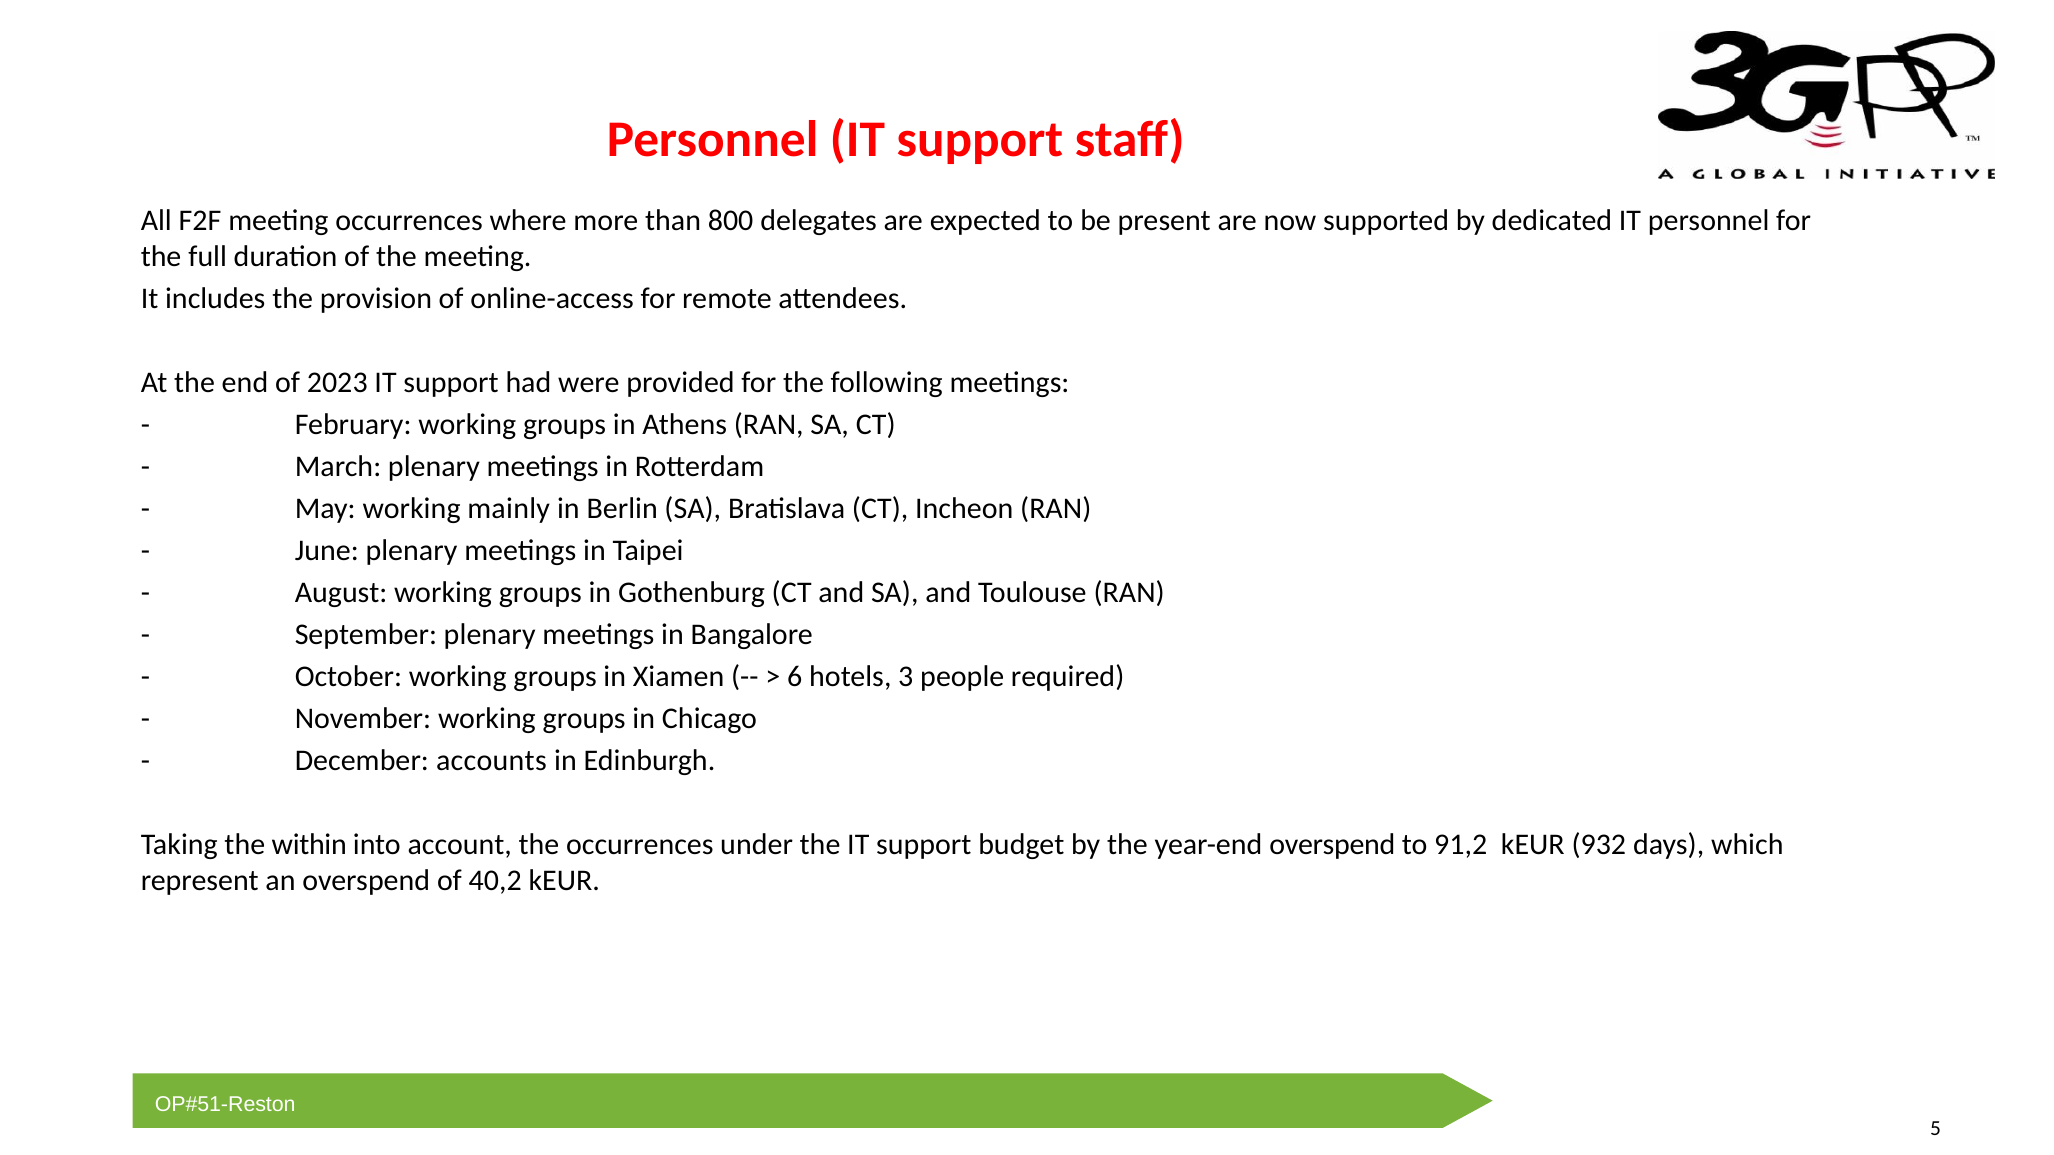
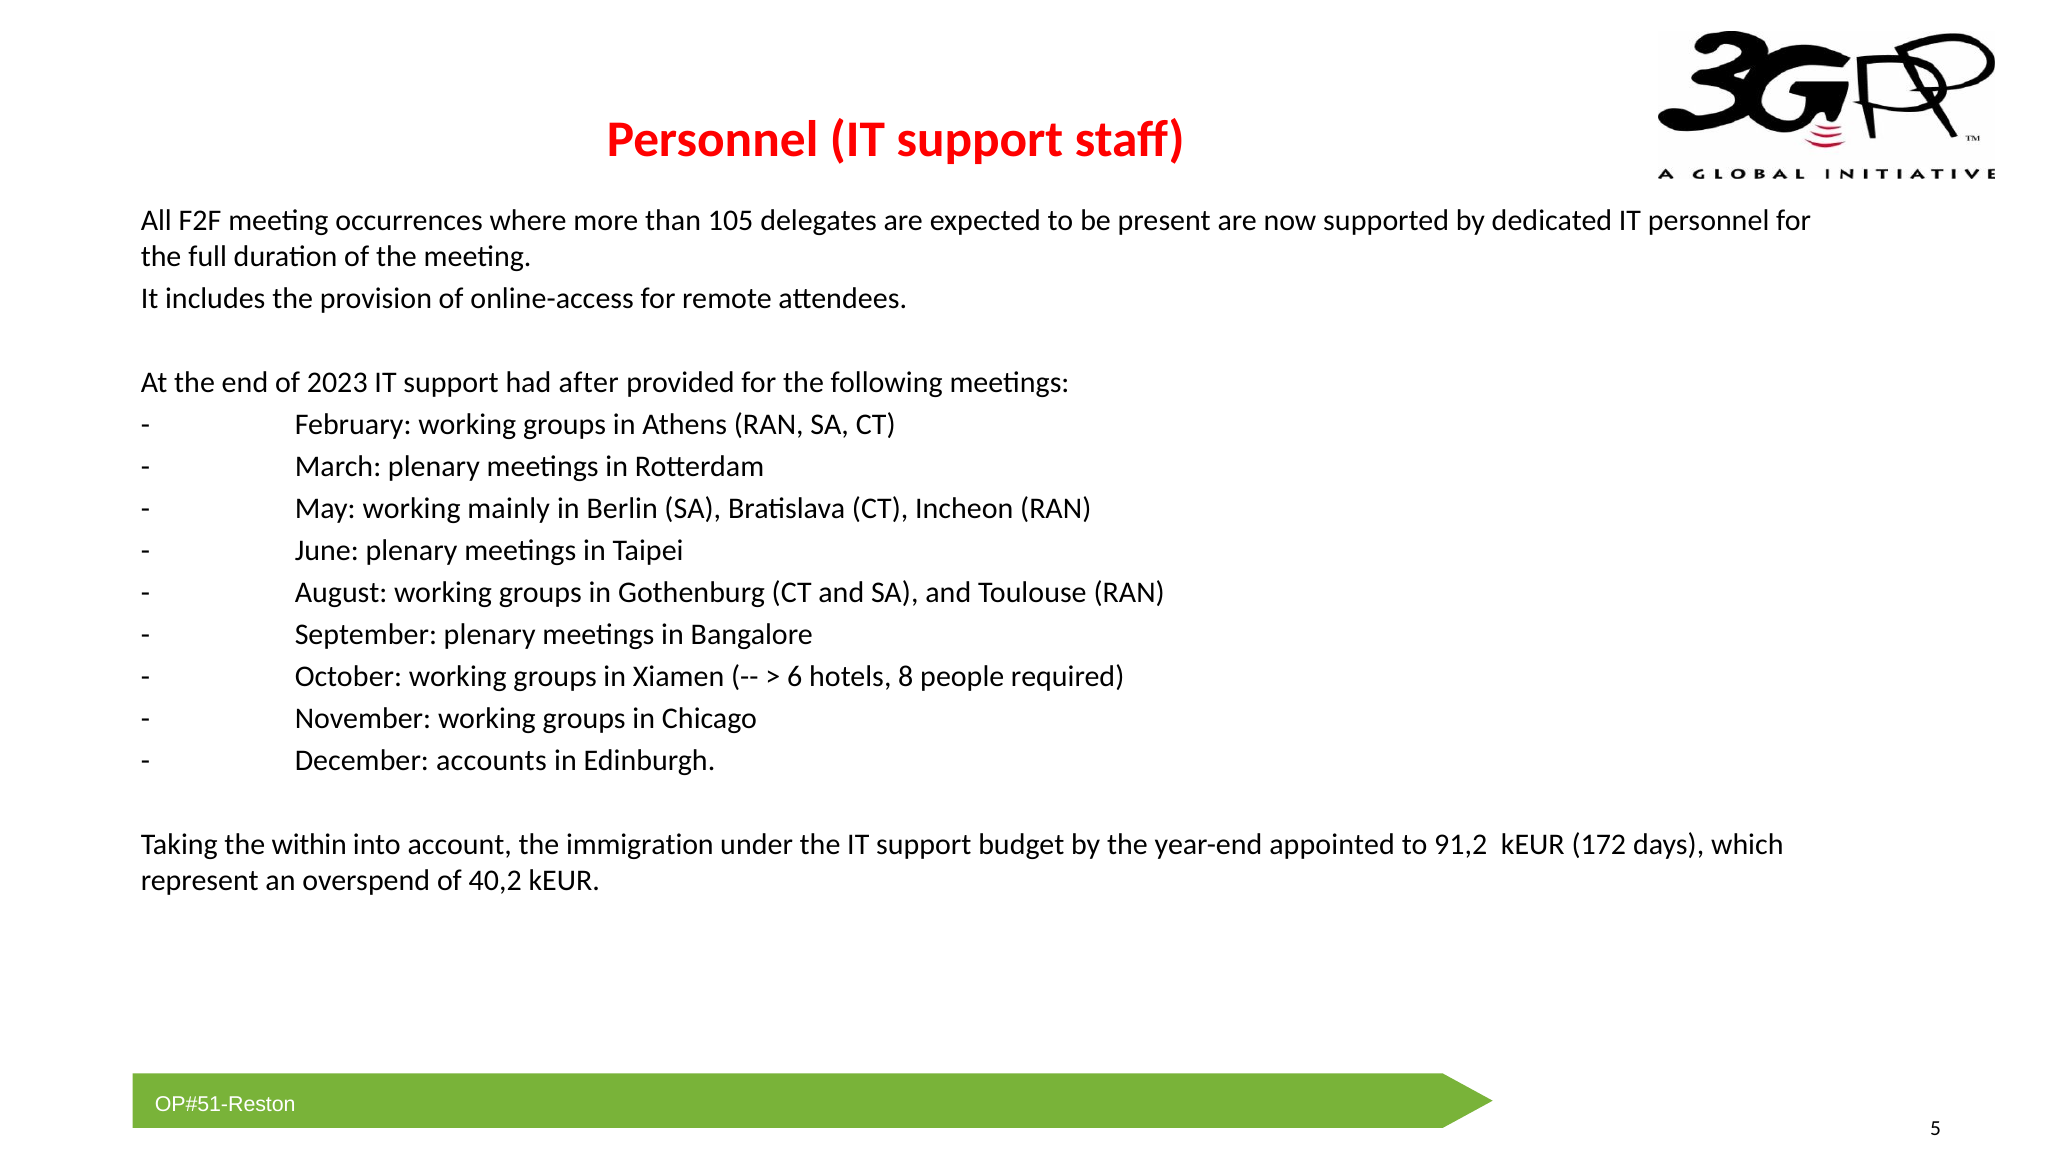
800: 800 -> 105 (731, 221)
were: were -> after (589, 383)
3: 3 -> 8 (906, 677)
the occurrences: occurrences -> immigration (640, 845)
year-end overspend: overspend -> appointed (1332, 845)
932: 932 -> 172 (1599, 845)
